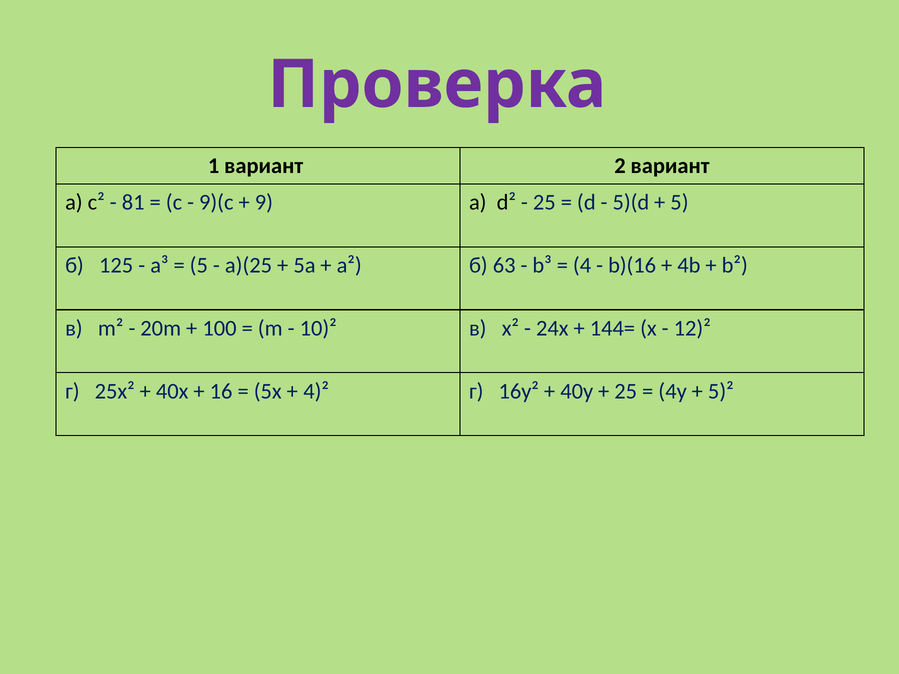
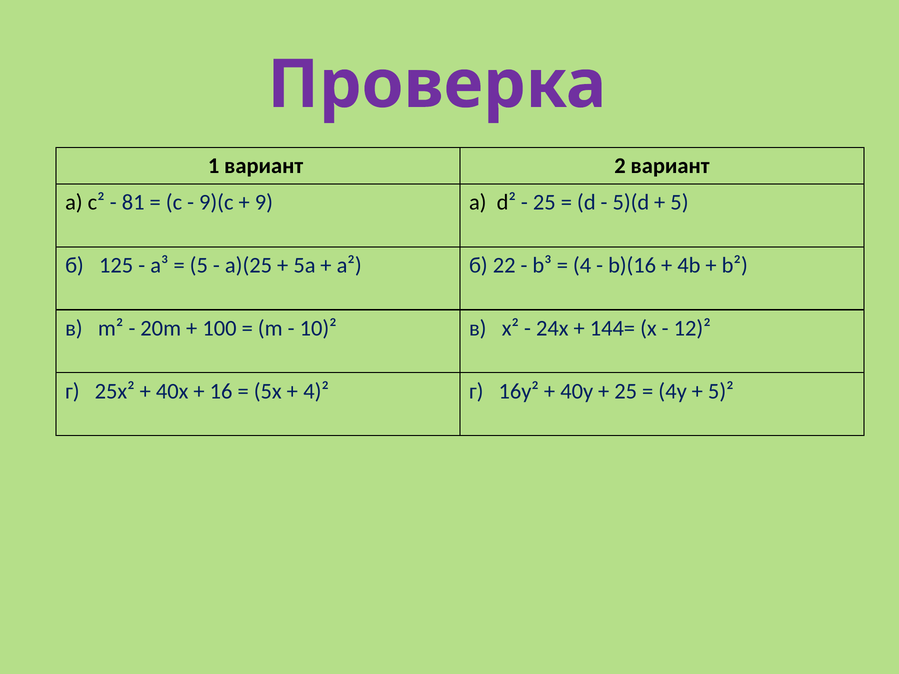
63: 63 -> 22 (504, 265)
